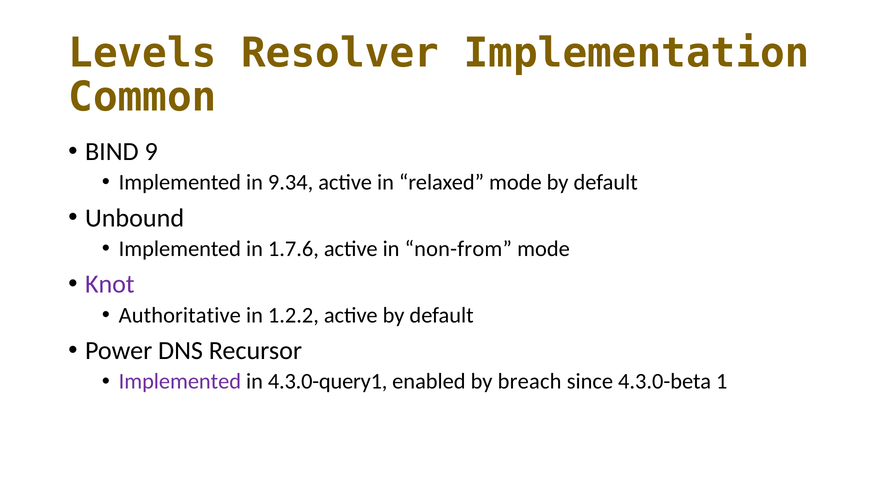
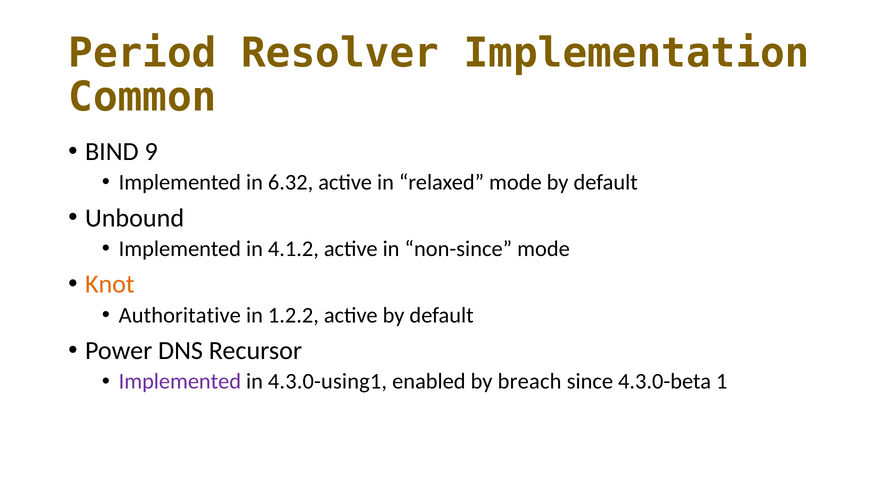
Levels: Levels -> Period (142, 53)
9.34: 9.34 -> 6.32 (291, 182)
1.7.6: 1.7.6 -> 4.1.2 (293, 249)
non-from: non-from -> non-since (458, 249)
Knot colour: purple -> orange (110, 284)
4.3.0-query1: 4.3.0-query1 -> 4.3.0-using1 (327, 382)
